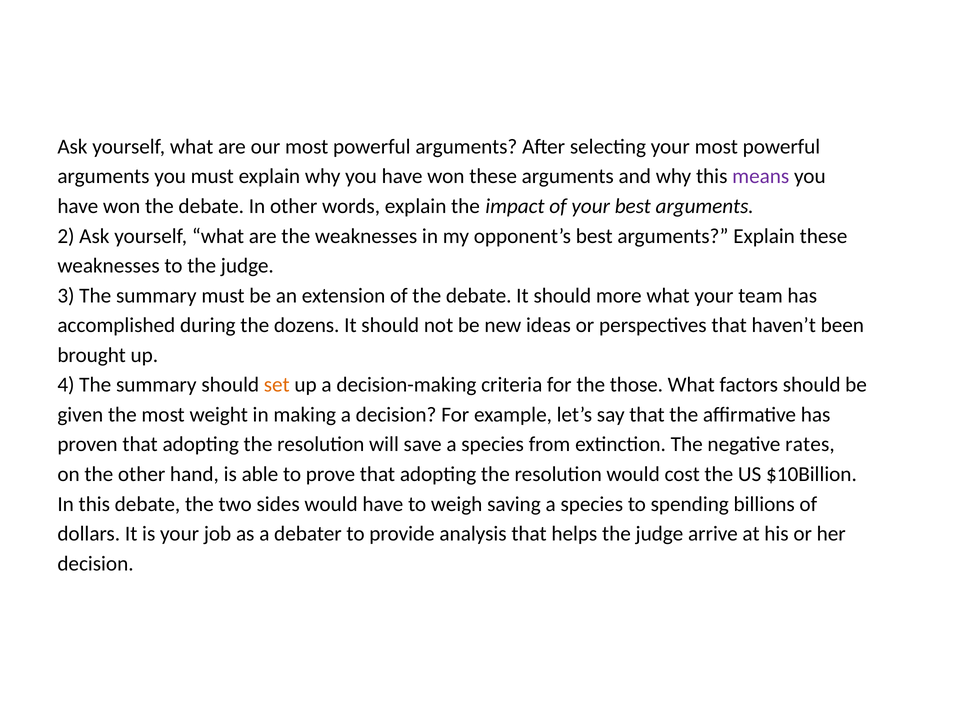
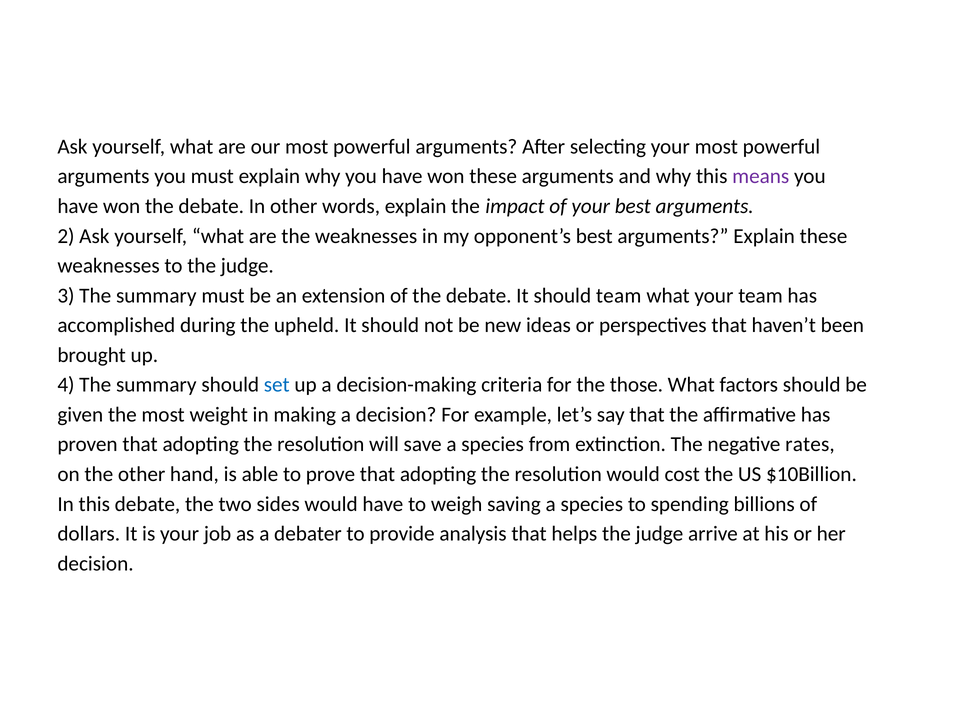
should more: more -> team (619, 295)
dozens: dozens -> upheld (307, 325)
set colour: orange -> blue (277, 385)
